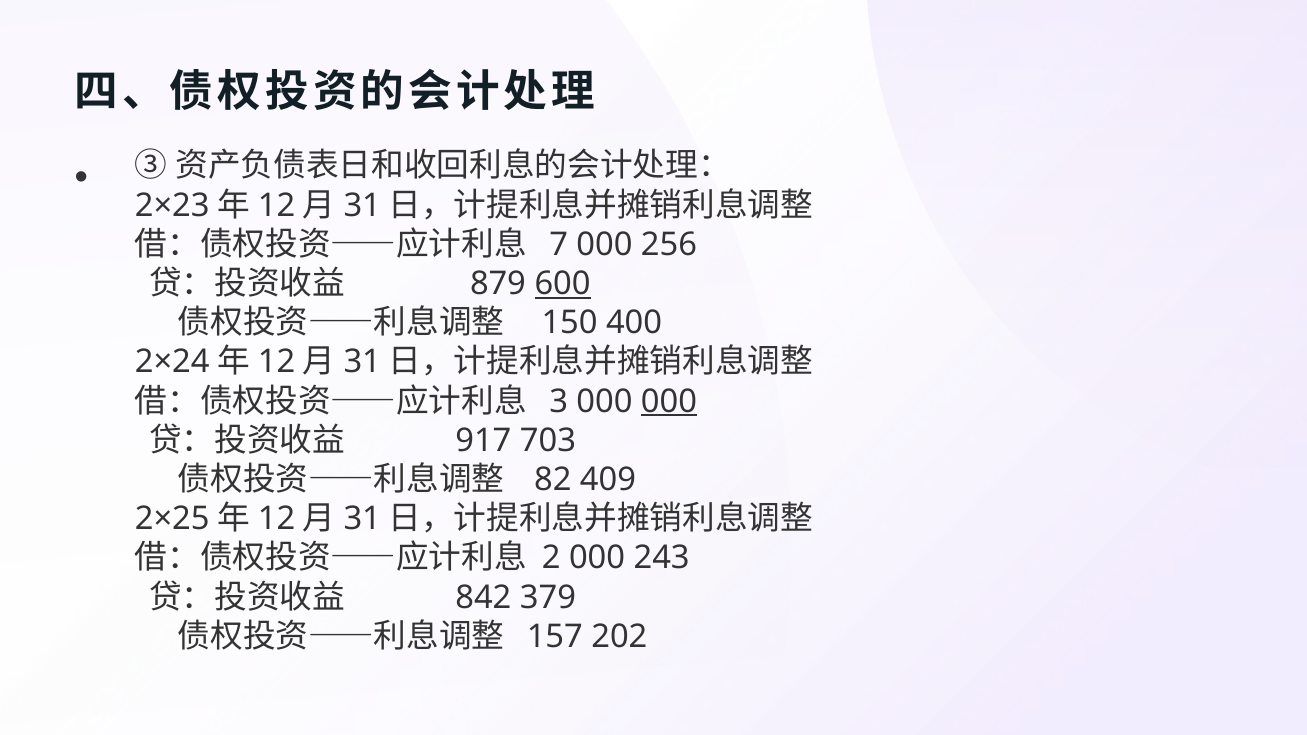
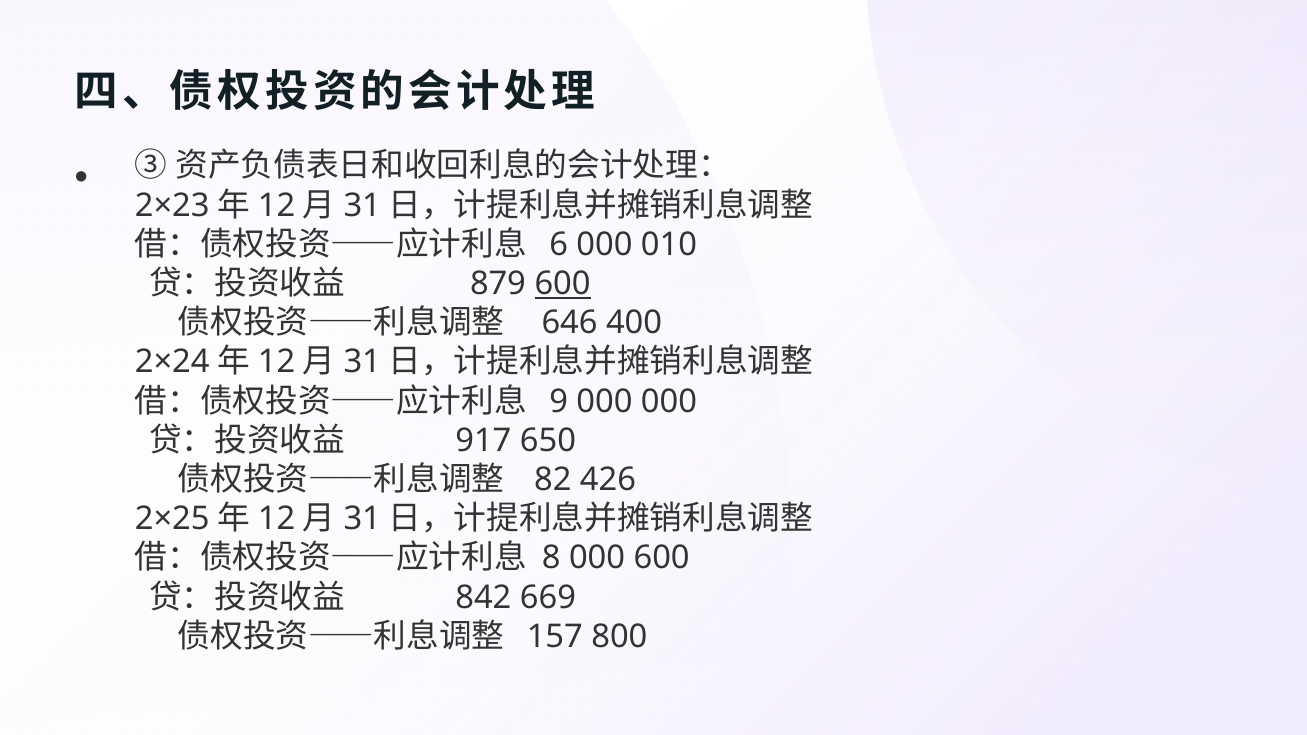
7: 7 -> 6 (559, 245)
256: 256 -> 010 (669, 245)
150: 150 -> 646 (570, 323)
3: 3 -> 9 (559, 401)
000 underline: present -> none (669, 401)
703: 703 -> 650 (548, 441)
409: 409 -> 426 (608, 480)
2: 2 -> 8 (551, 558)
000 243: 243 -> 600 (662, 558)
379: 379 -> 669 (548, 598)
202: 202 -> 800 (619, 637)
